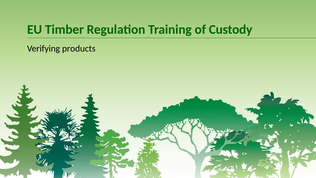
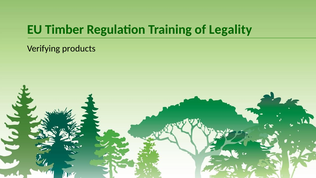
Custody: Custody -> Legality (230, 30)
